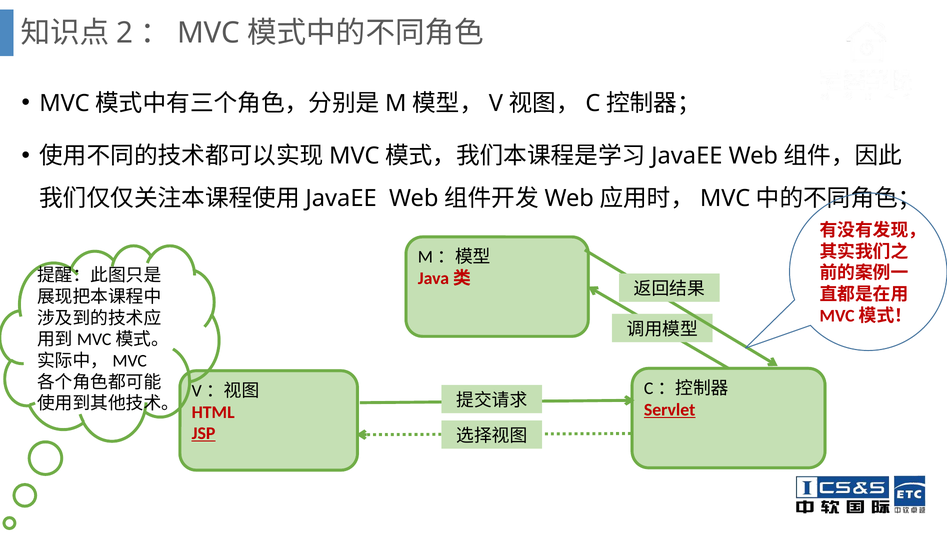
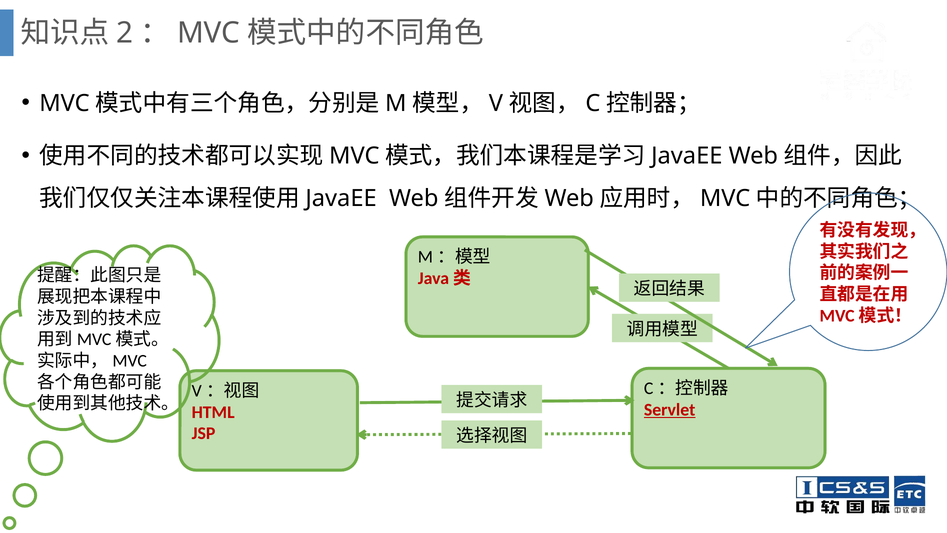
JSP underline: present -> none (204, 433)
